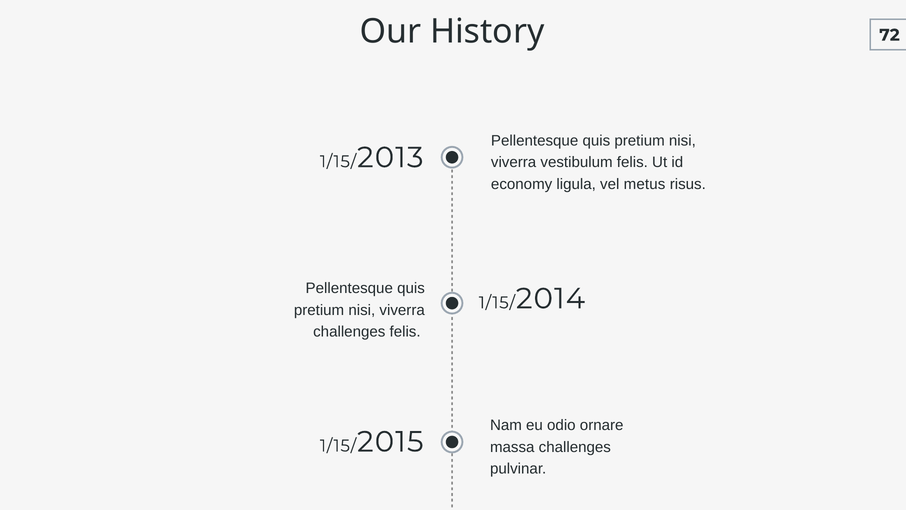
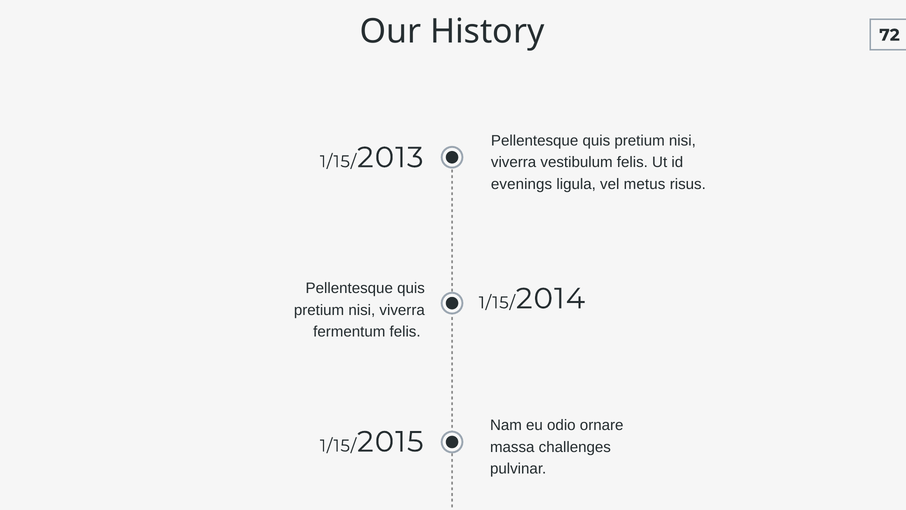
economy: economy -> evenings (522, 184)
challenges: challenges -> fermentum (349, 332)
